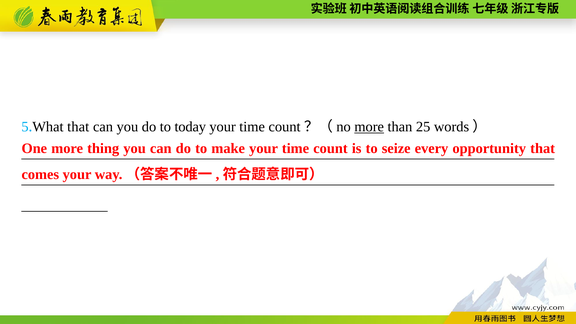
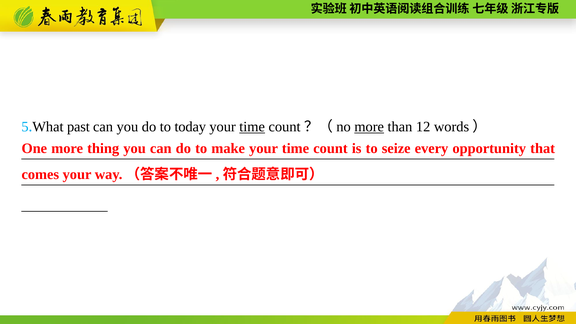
that: that -> past (78, 127)
time underline: none -> present (252, 127)
25: 25 -> 12 (423, 127)
